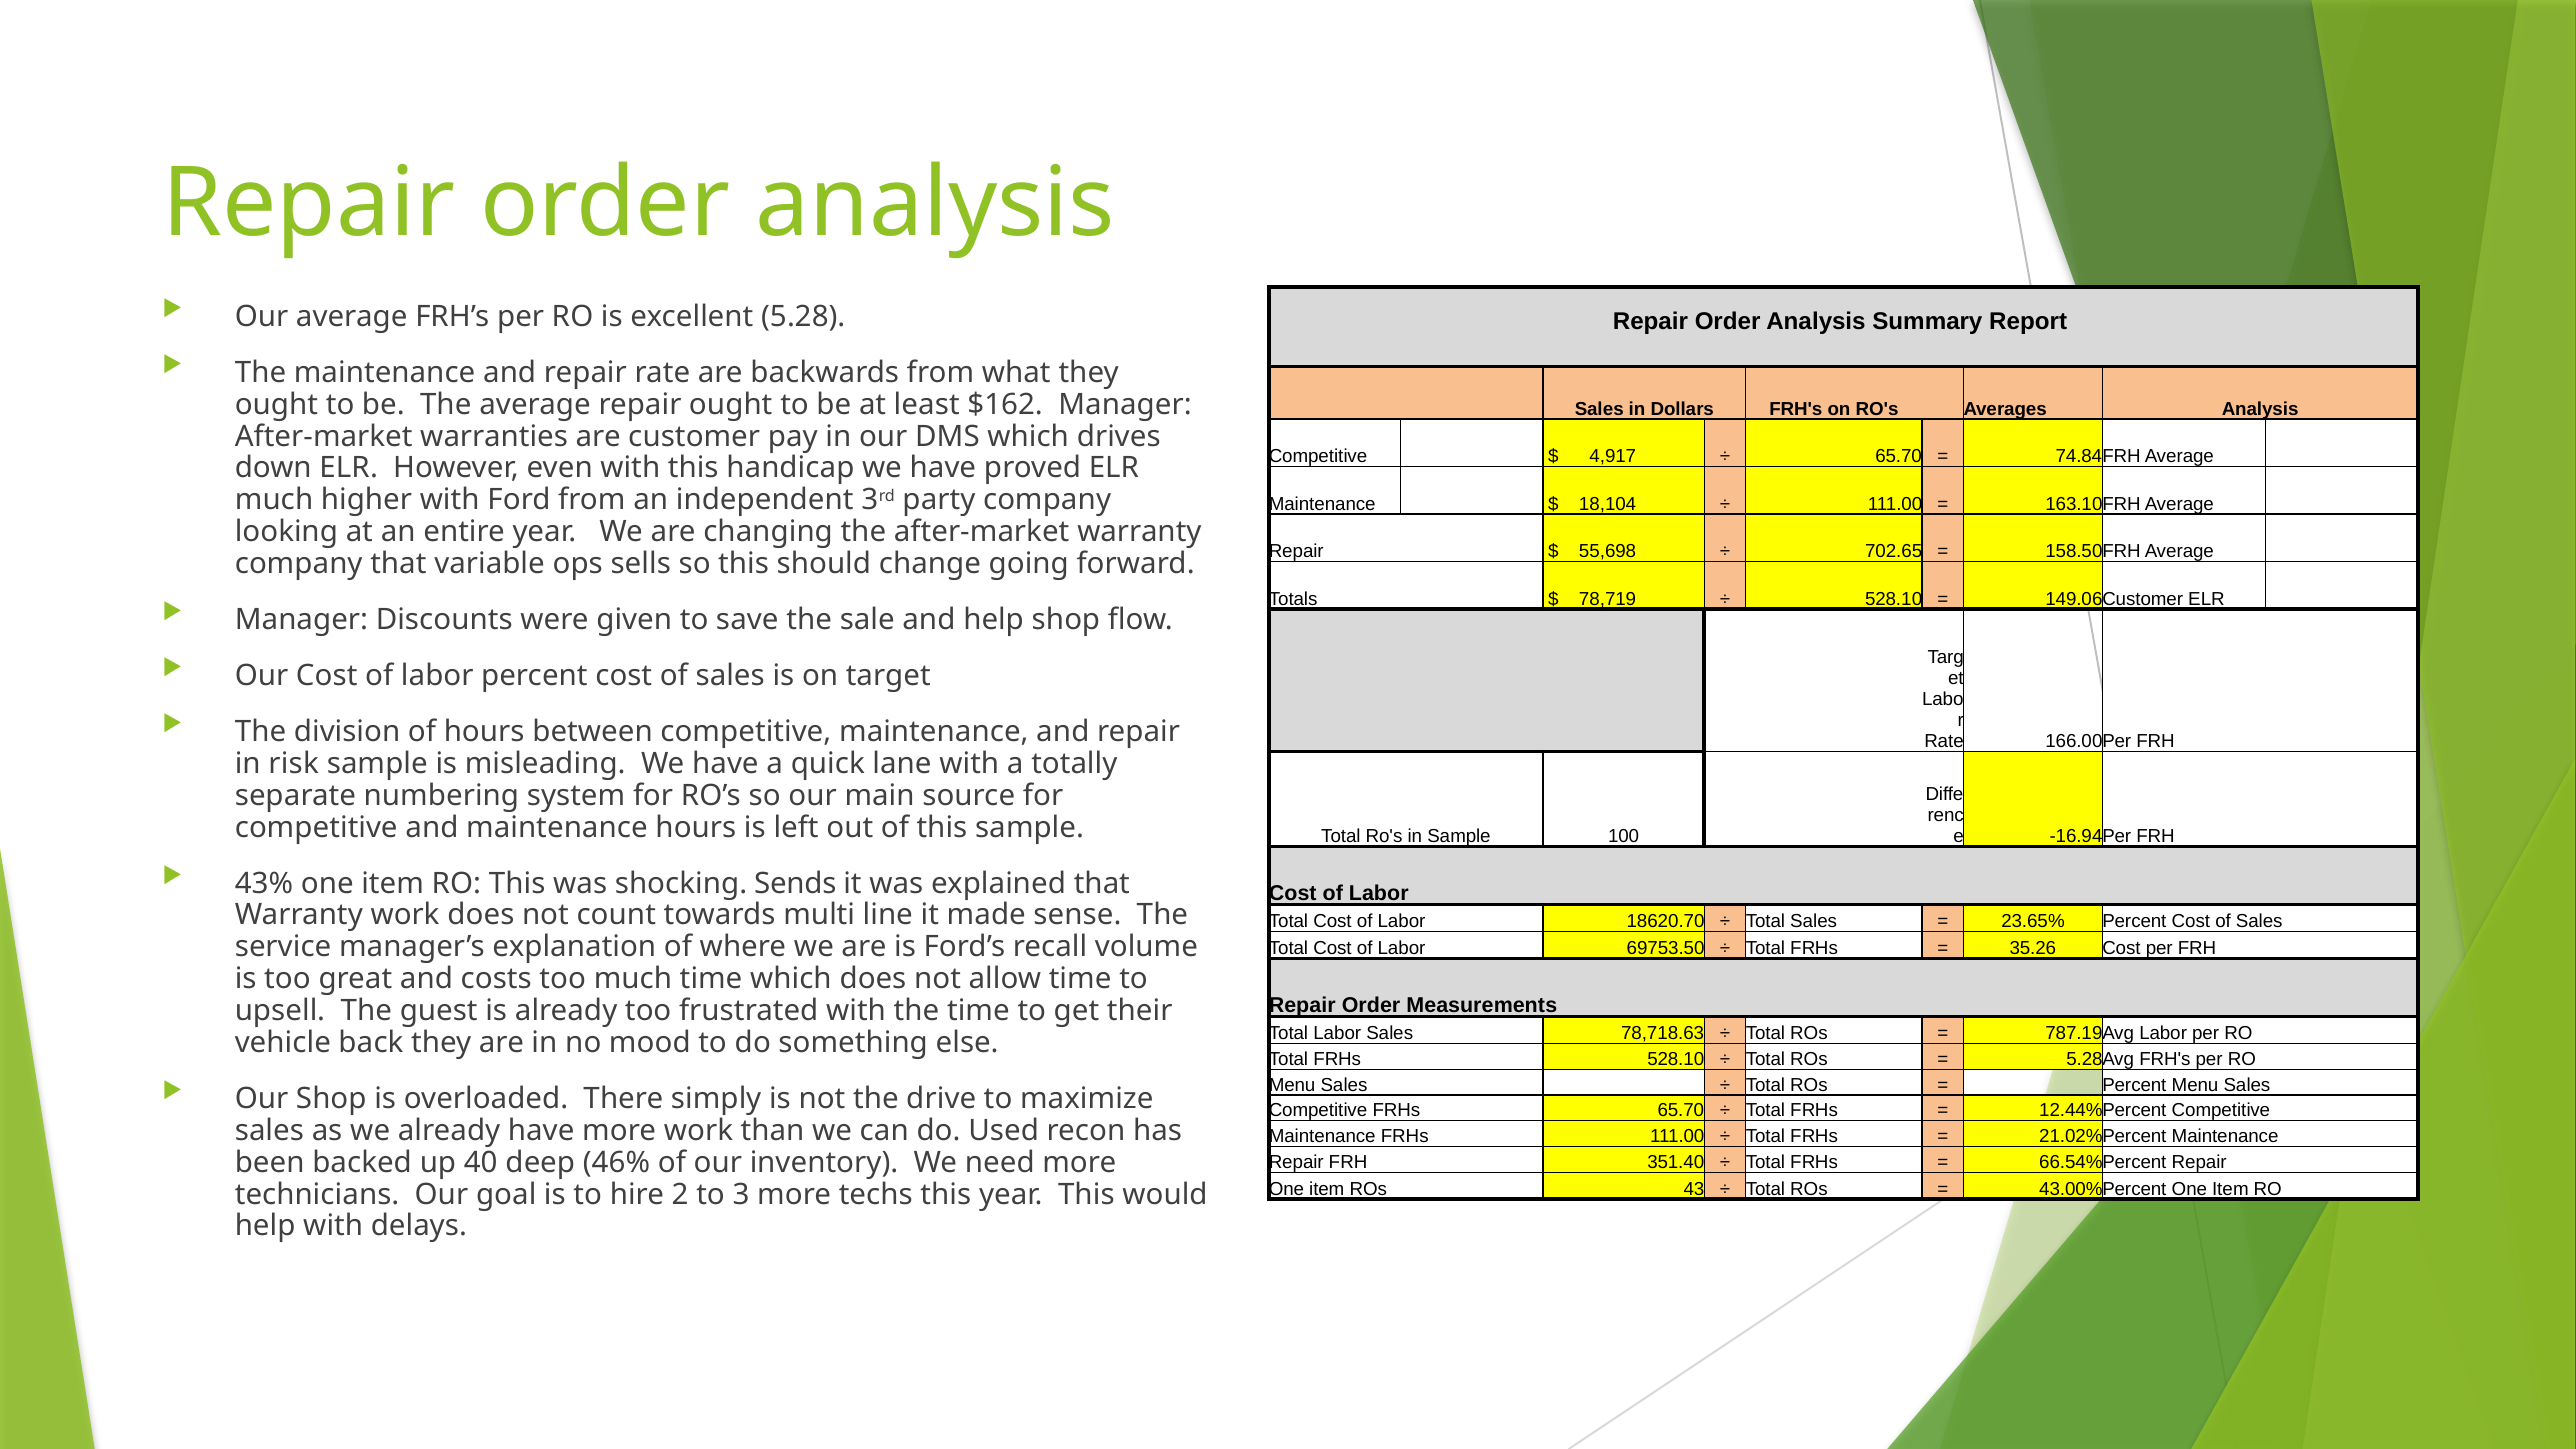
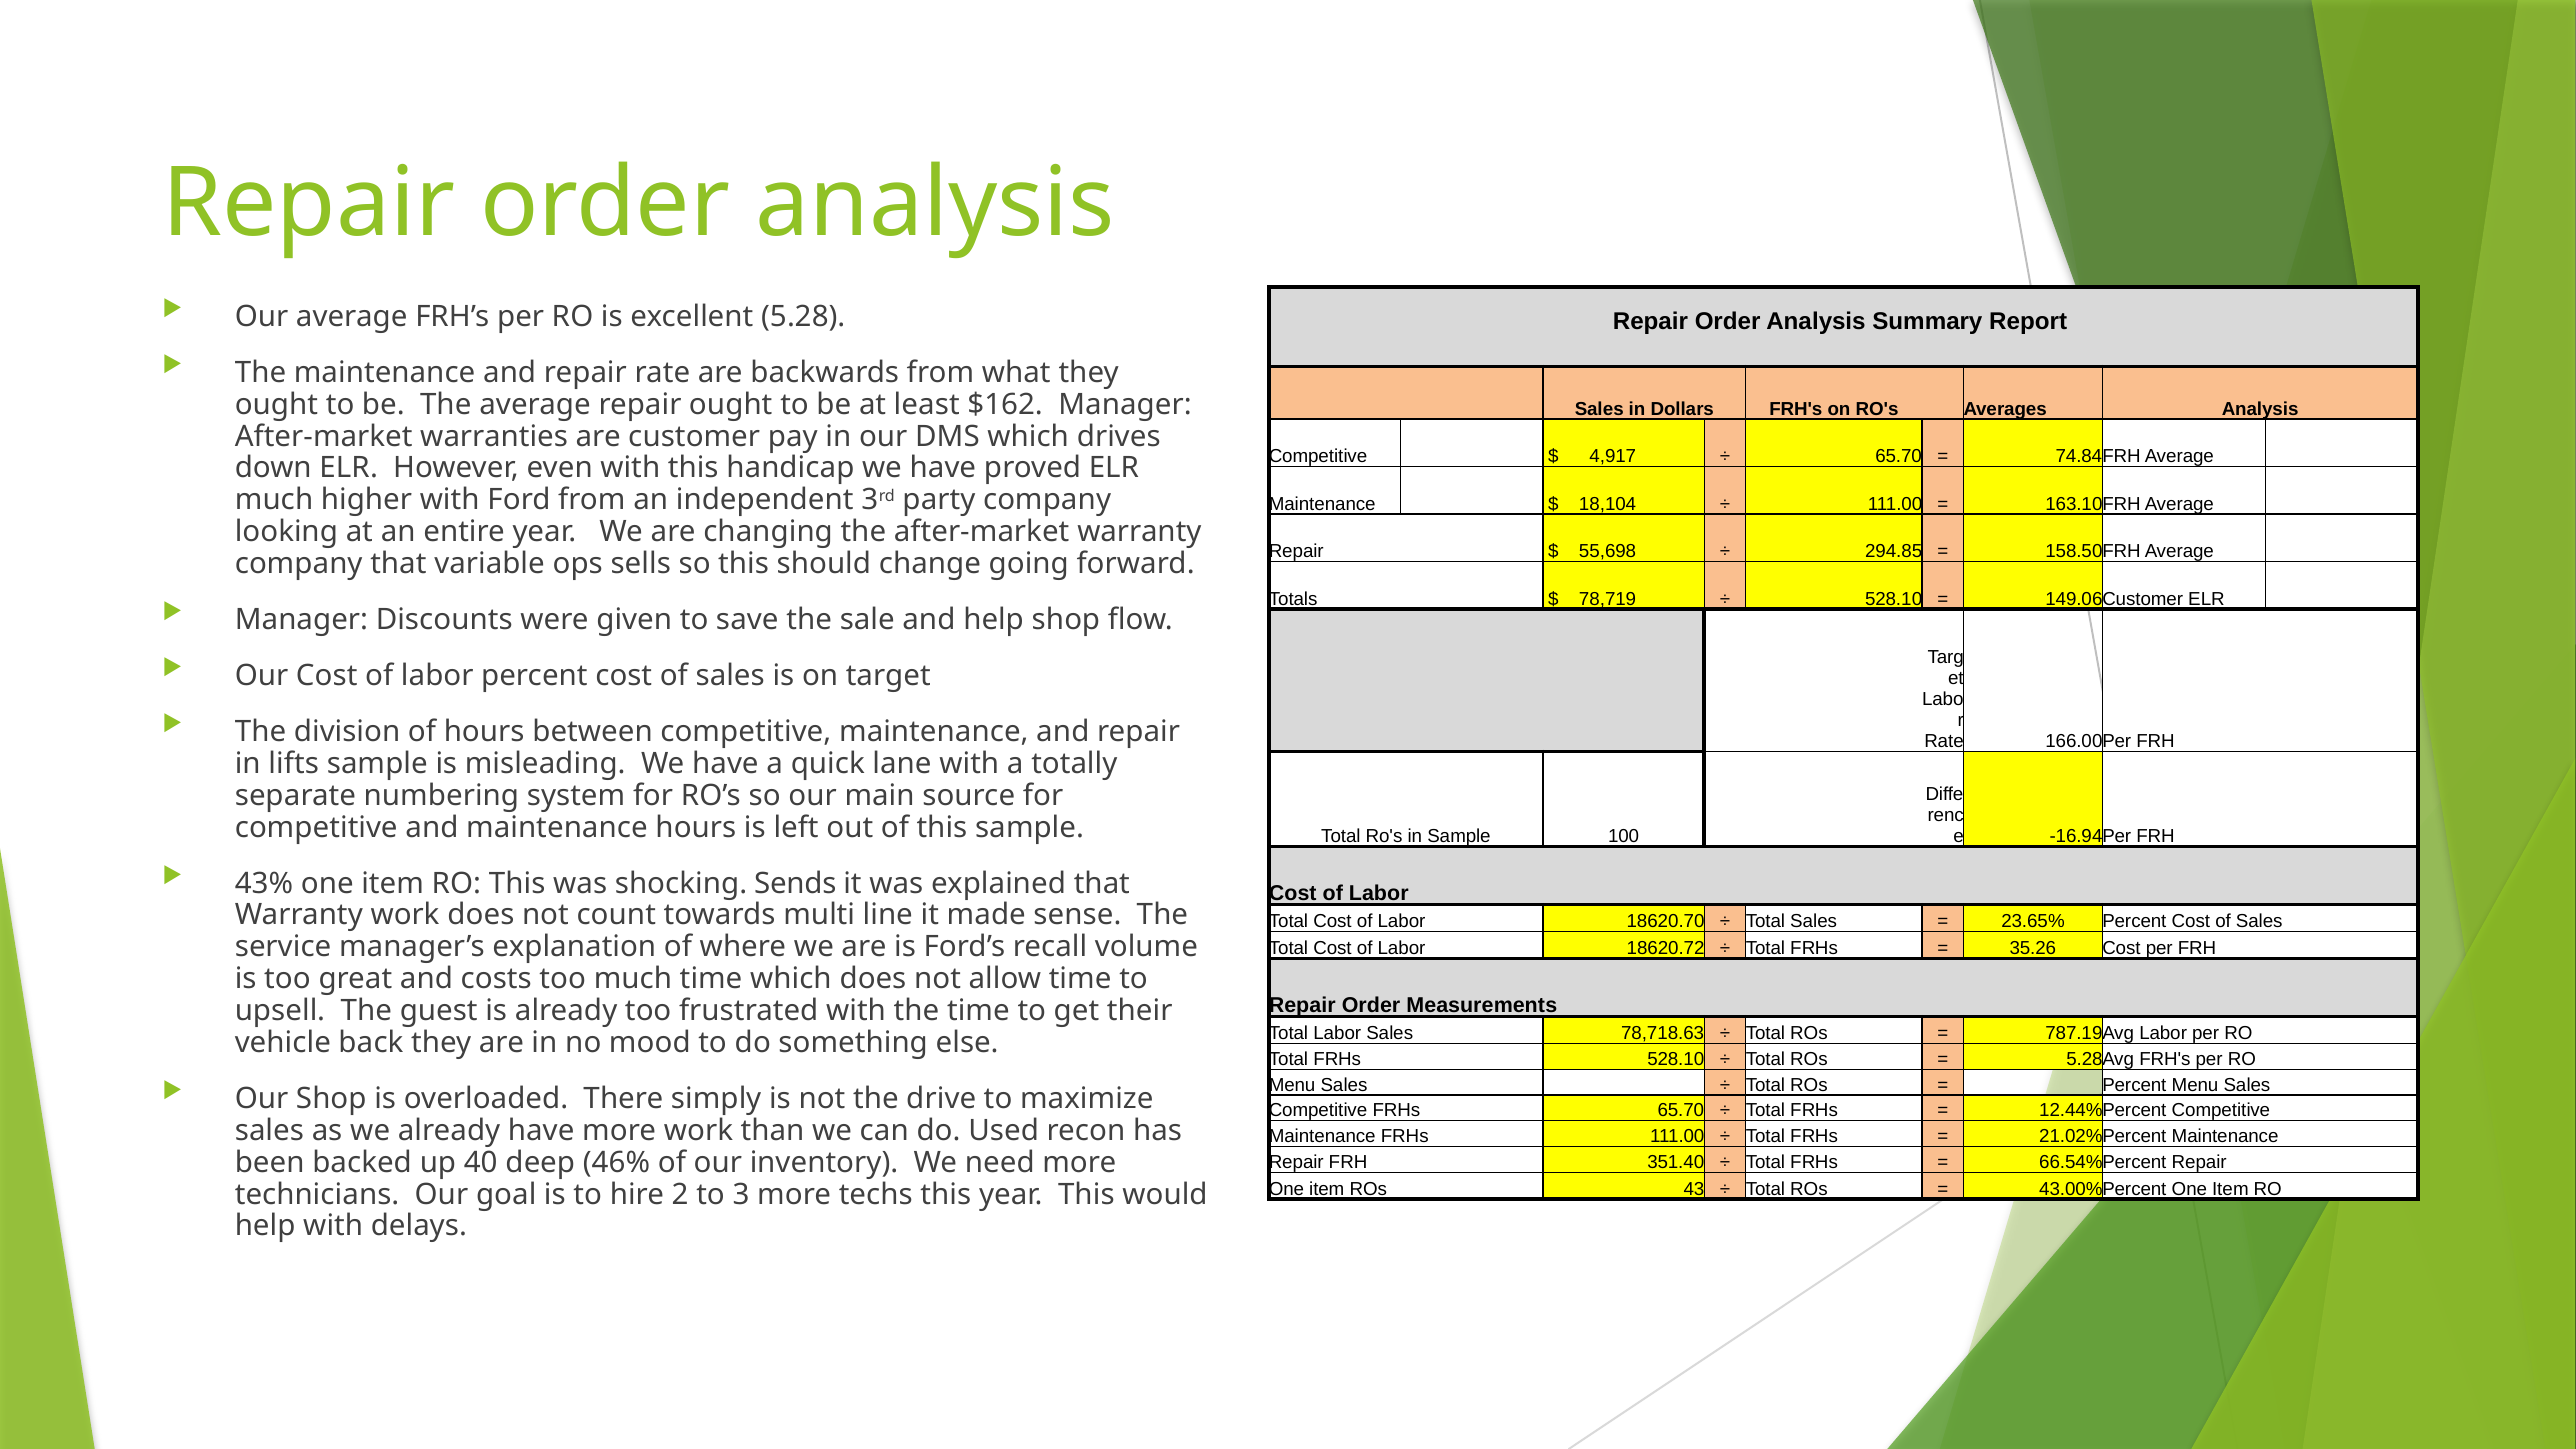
702.65: 702.65 -> 294.85 (1894, 551)
risk: risk -> lifts (294, 764)
69753.50: 69753.50 -> 18620.72 (1666, 948)
